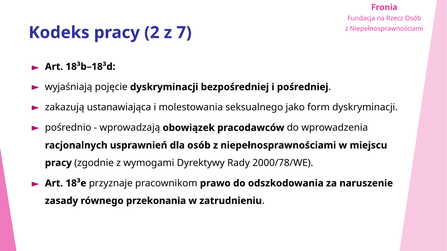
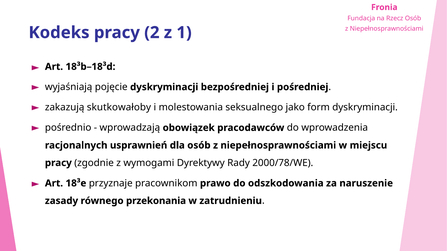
7: 7 -> 1 (184, 33)
ustanawiająca: ustanawiająca -> skutkowałoby (119, 108)
